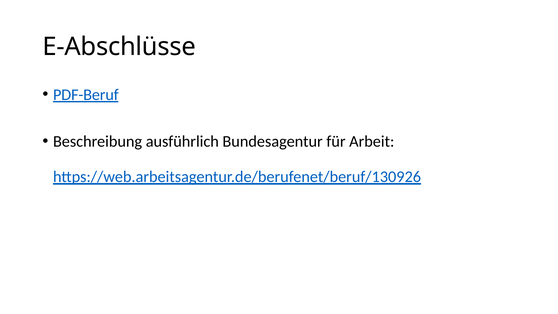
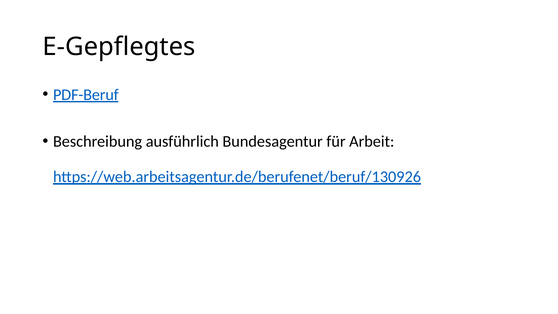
E-Abschlüsse: E-Abschlüsse -> E-Gepflegtes (119, 47)
